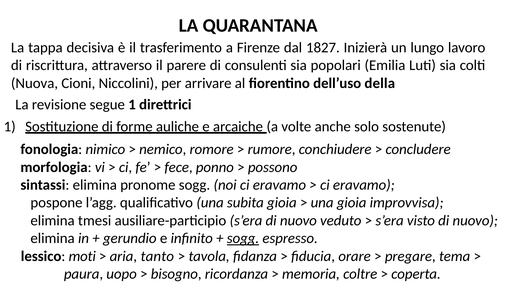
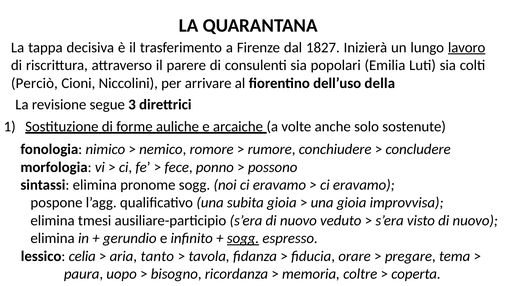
lavoro underline: none -> present (467, 47)
Nuova: Nuova -> Perciò (34, 83)
segue 1: 1 -> 3 (132, 105)
moti: moti -> celia (82, 256)
